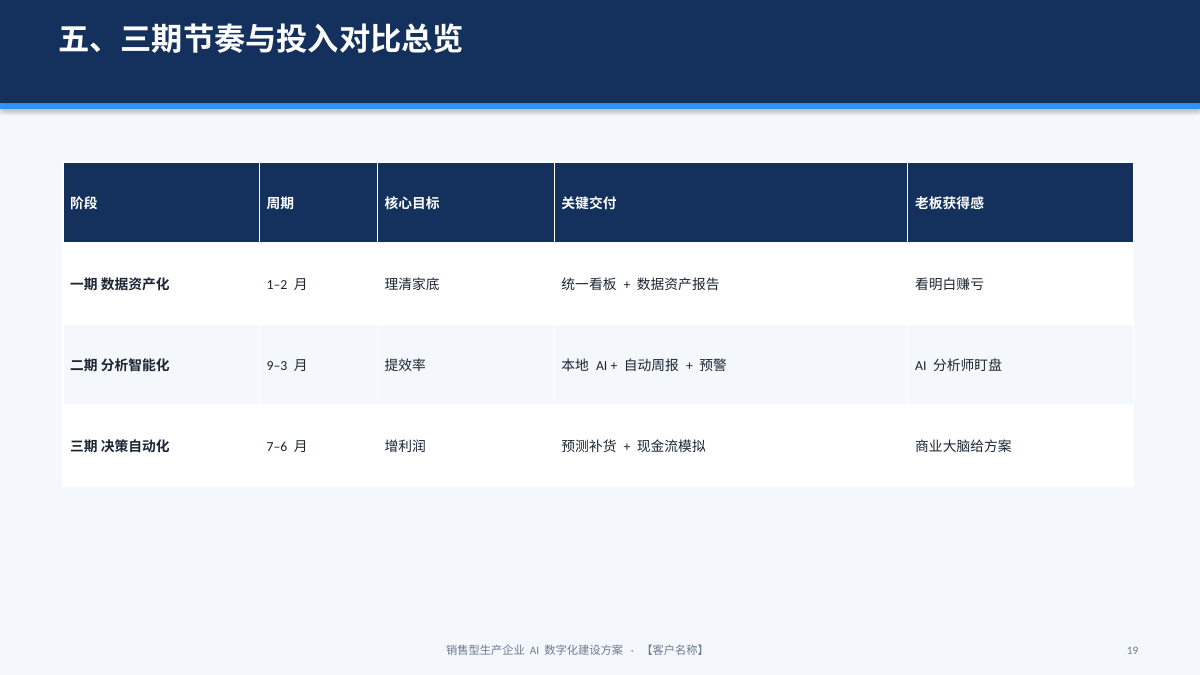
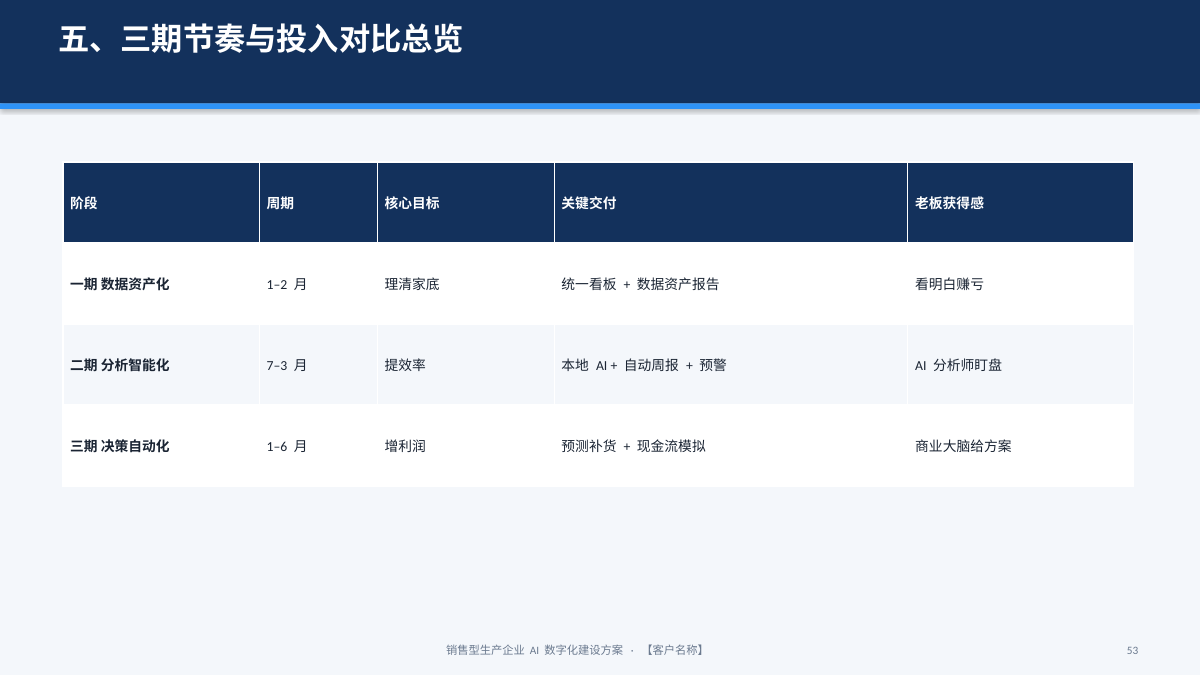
9–3: 9–3 -> 7–3 (277, 366)
7–6: 7–6 -> 1–6 (277, 447)
19: 19 -> 53 (1133, 651)
